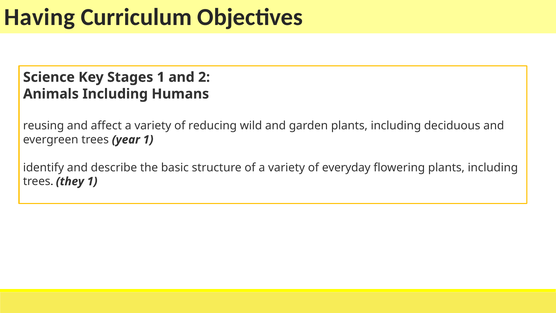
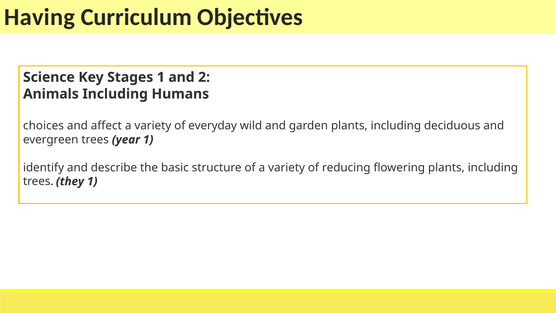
reusing: reusing -> choices (43, 126)
reducing: reducing -> everyday (213, 126)
everyday: everyday -> reducing (346, 167)
